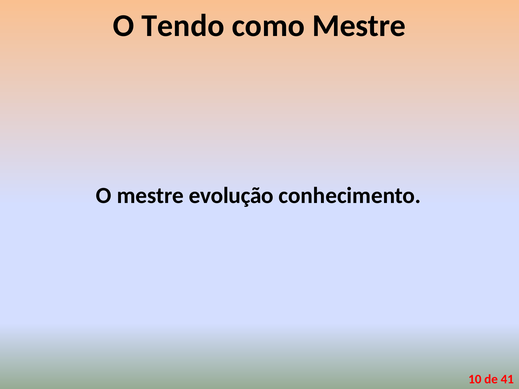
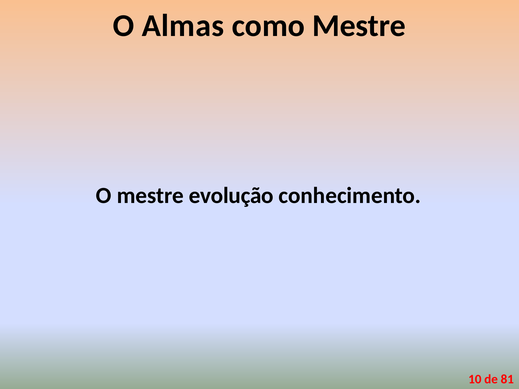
Tendo: Tendo -> Almas (183, 26)
41: 41 -> 81 (507, 379)
